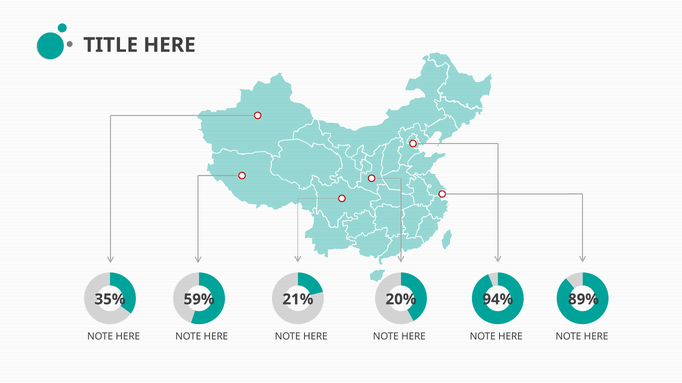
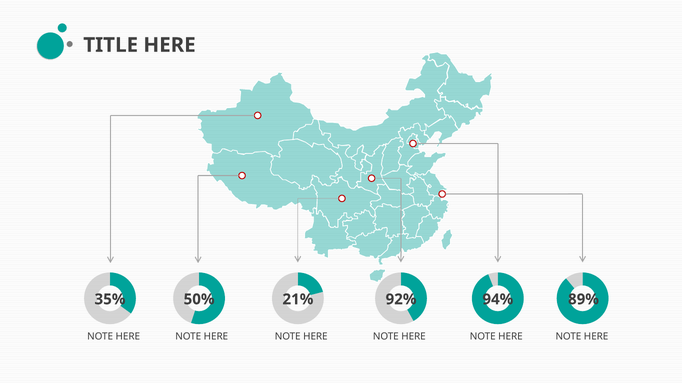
59%: 59% -> 50% (199, 300)
20%: 20% -> 92% (401, 300)
